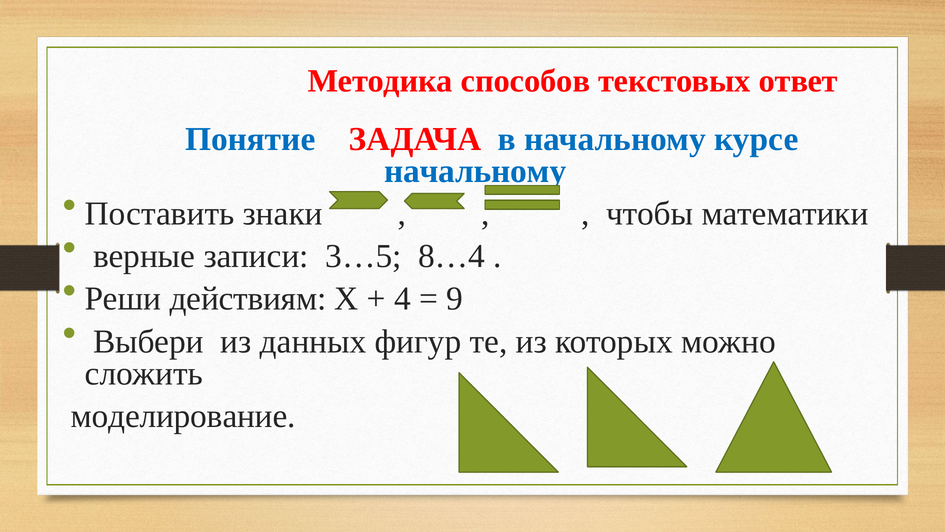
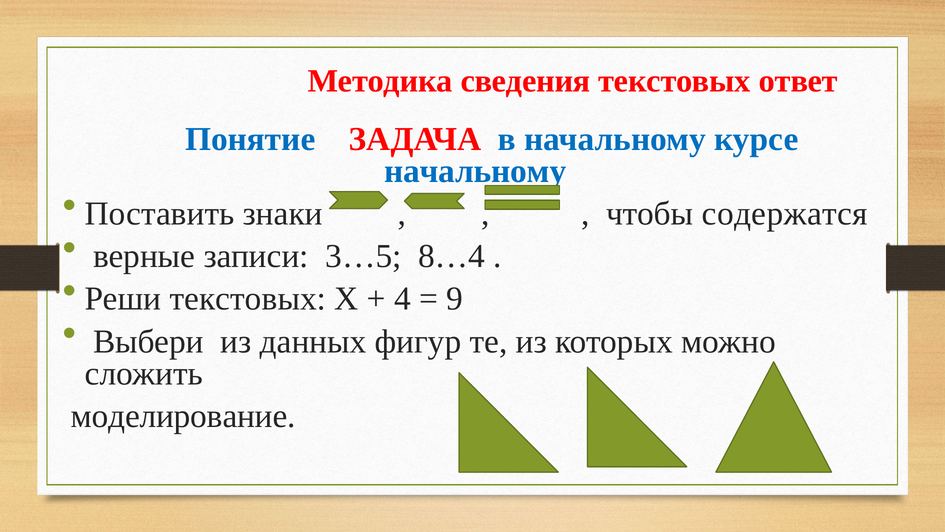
способов: способов -> сведения (526, 81)
математики: математики -> содержатся (785, 214)
Реши действиям: действиям -> текстовых (248, 299)
